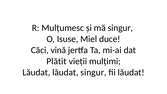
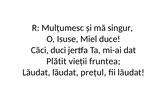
vină: vină -> duci (58, 50)
mulțimi: mulțimi -> fruntea (105, 61)
lăudat singur: singur -> prețul (93, 72)
